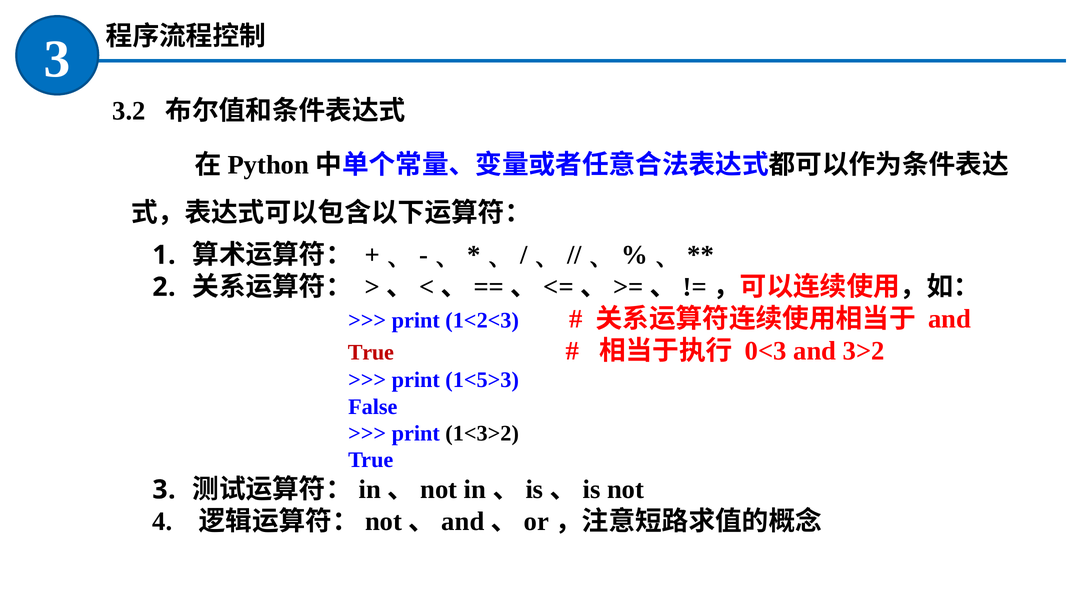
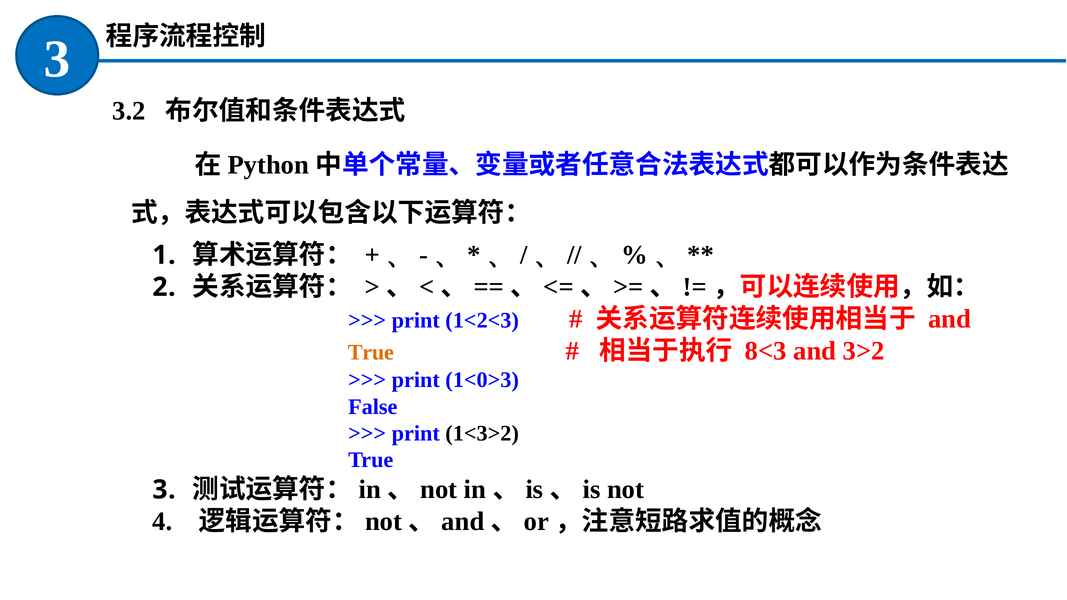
True colour: red -> orange (371, 352)
0<3: 0<3 -> 8<3 (766, 351)
1<5>3: 1<5>3 -> 1<0>3 (482, 380)
